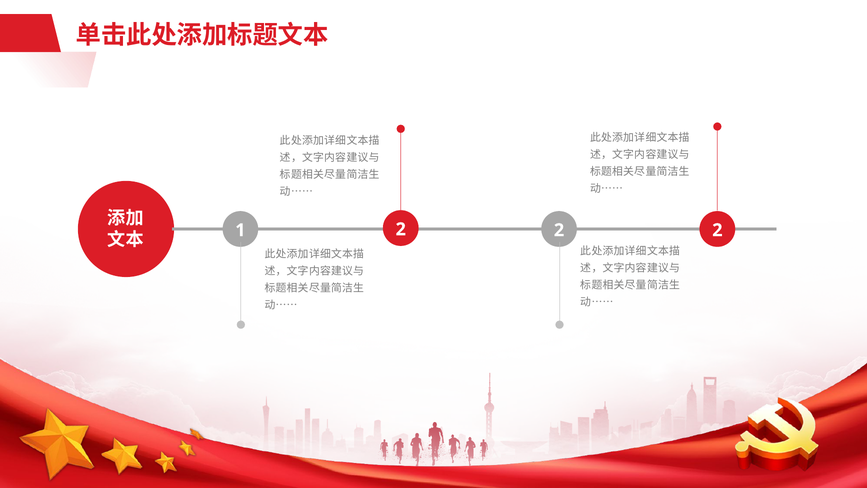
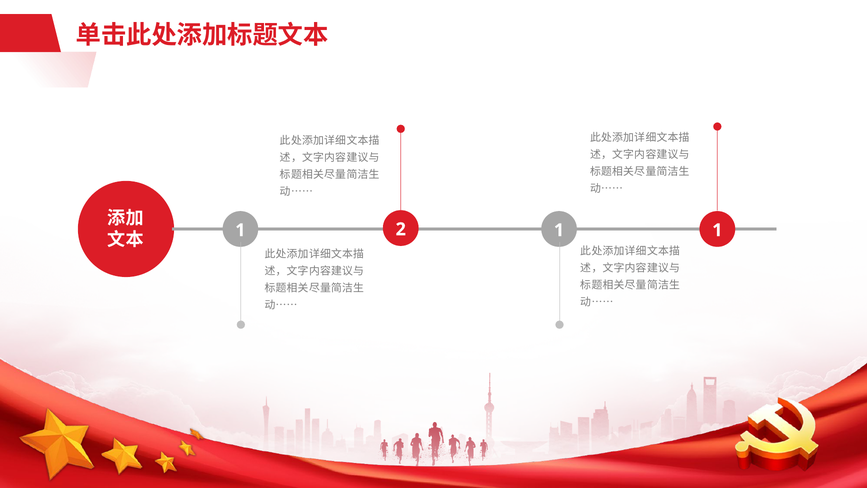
2: 2 -> 1 (717, 230)
2: 2 -> 1 (559, 230)
